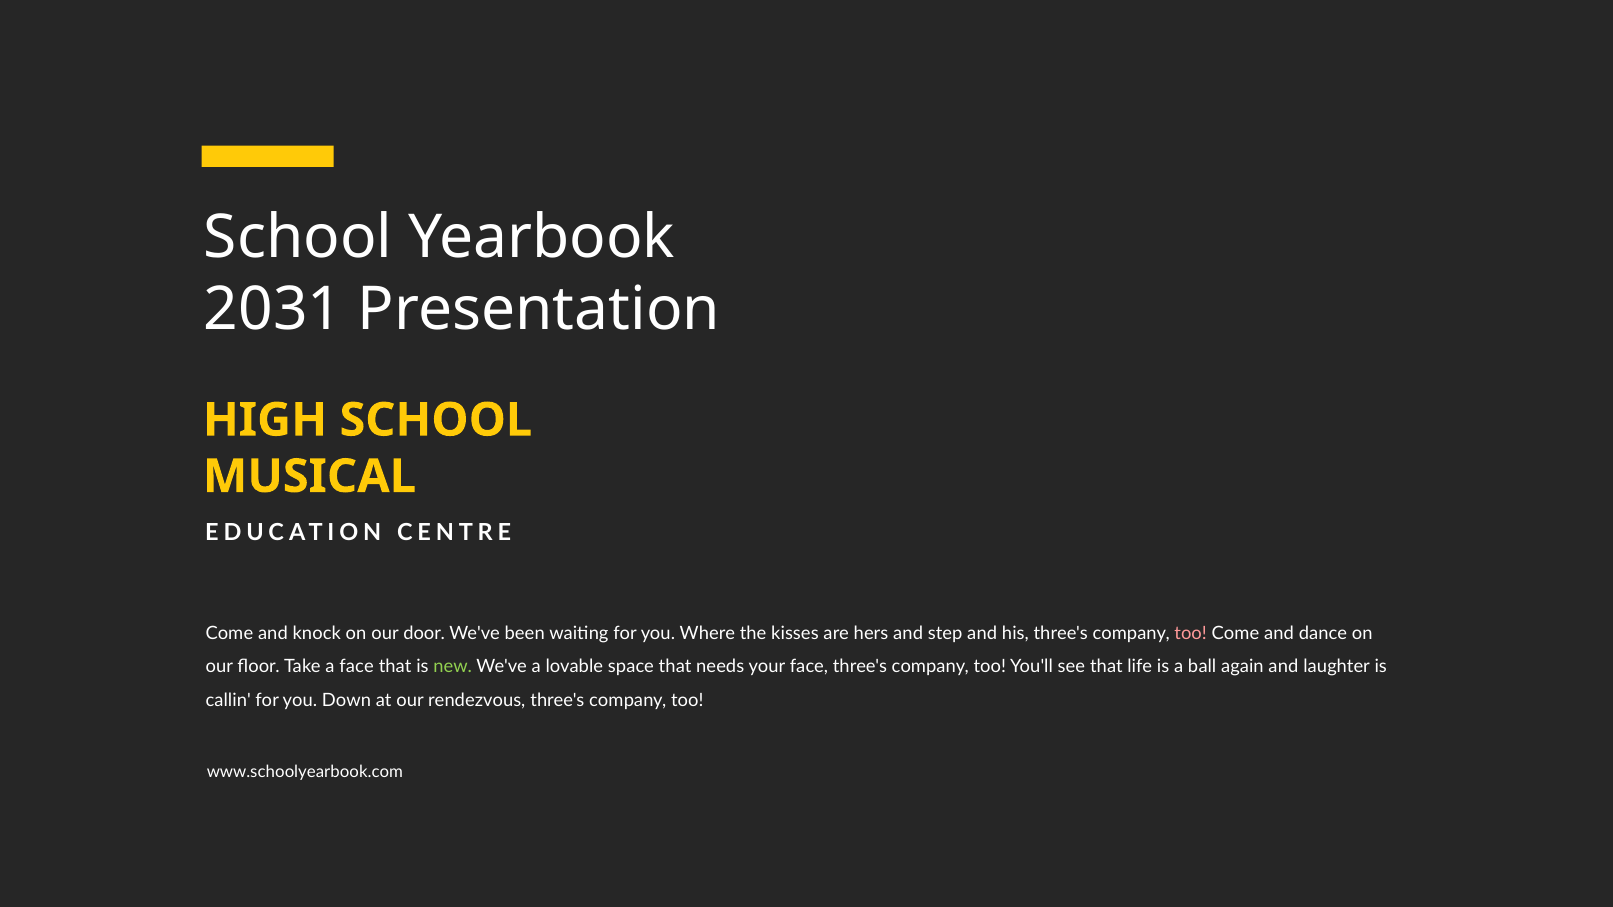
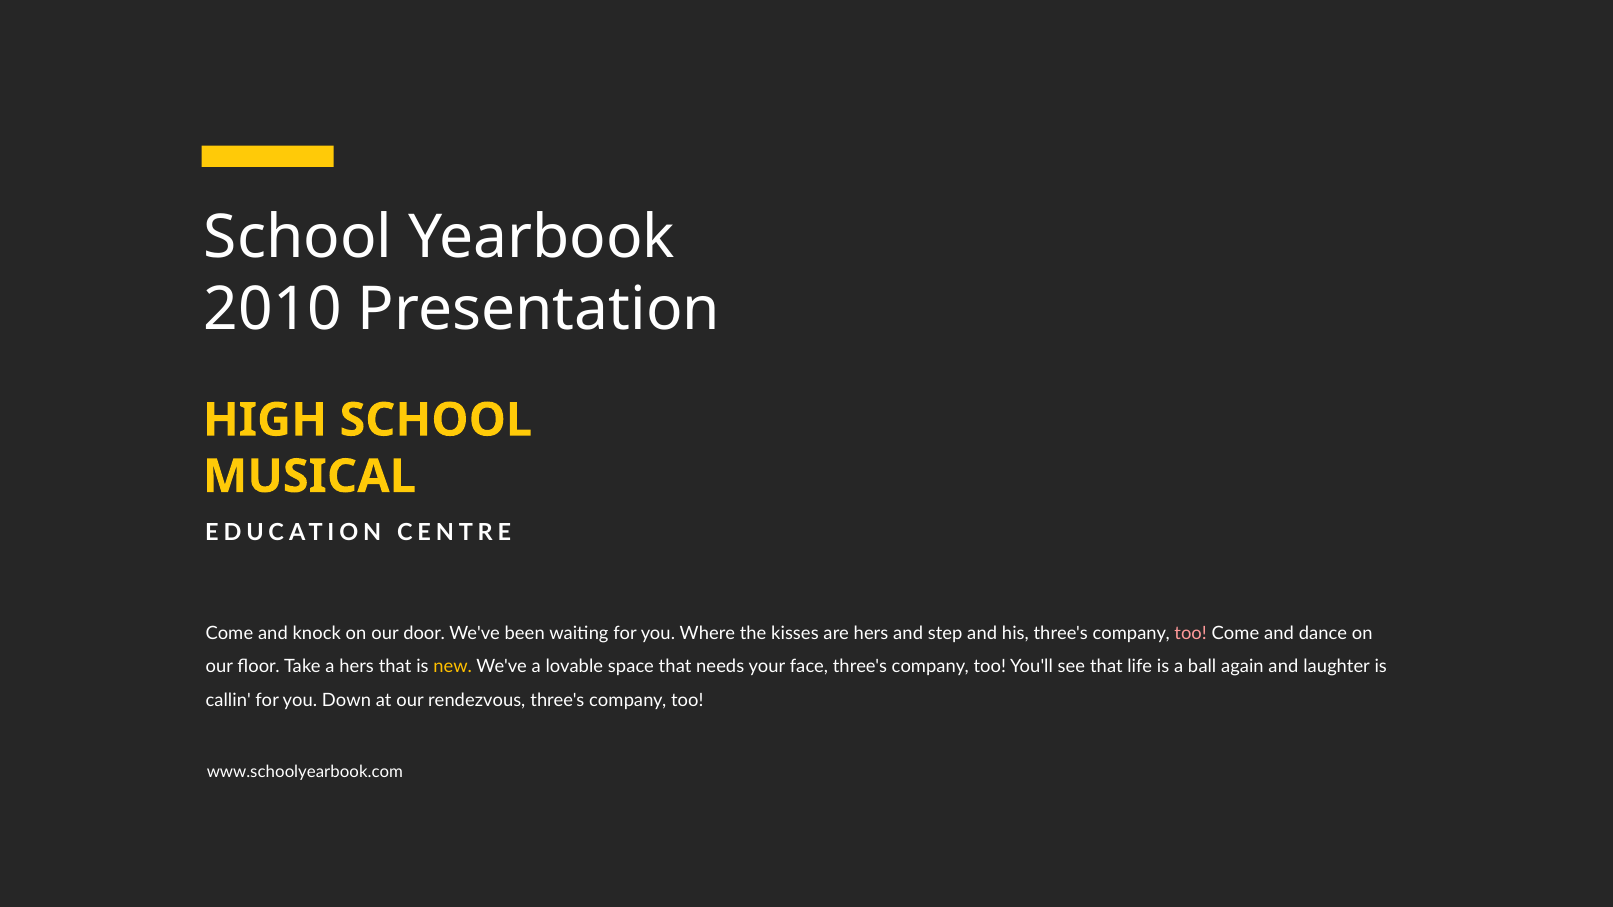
2031: 2031 -> 2010 (273, 310)
a face: face -> hers (357, 667)
new colour: light green -> yellow (453, 667)
